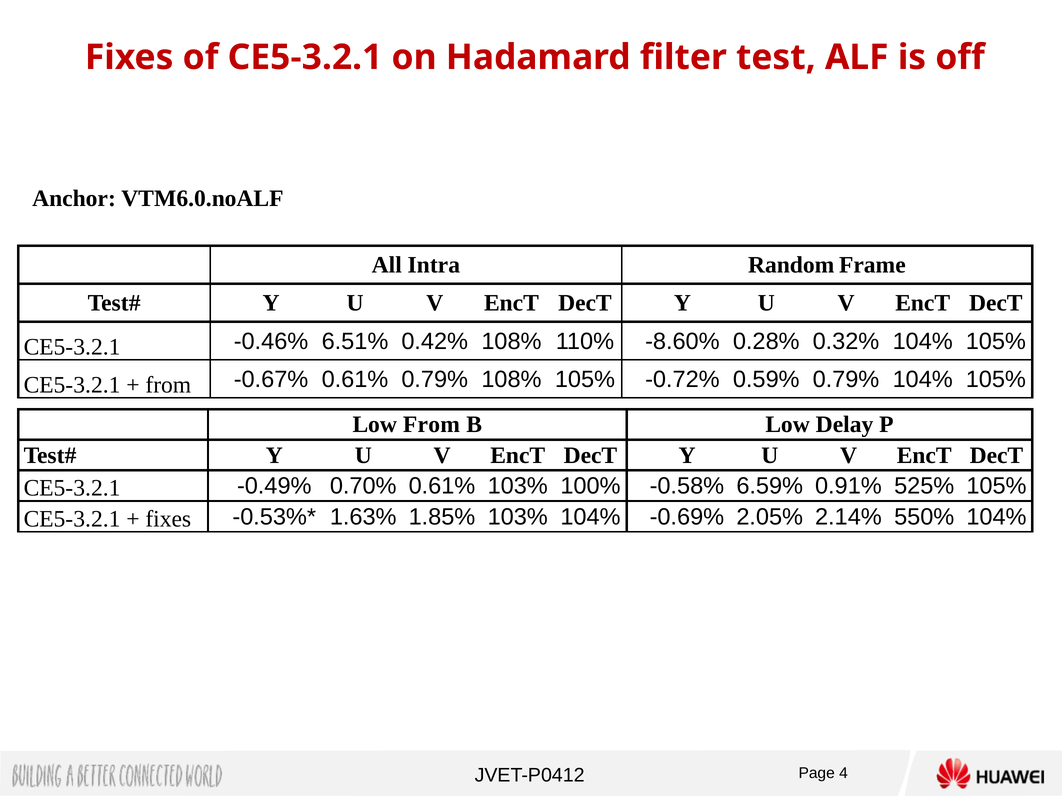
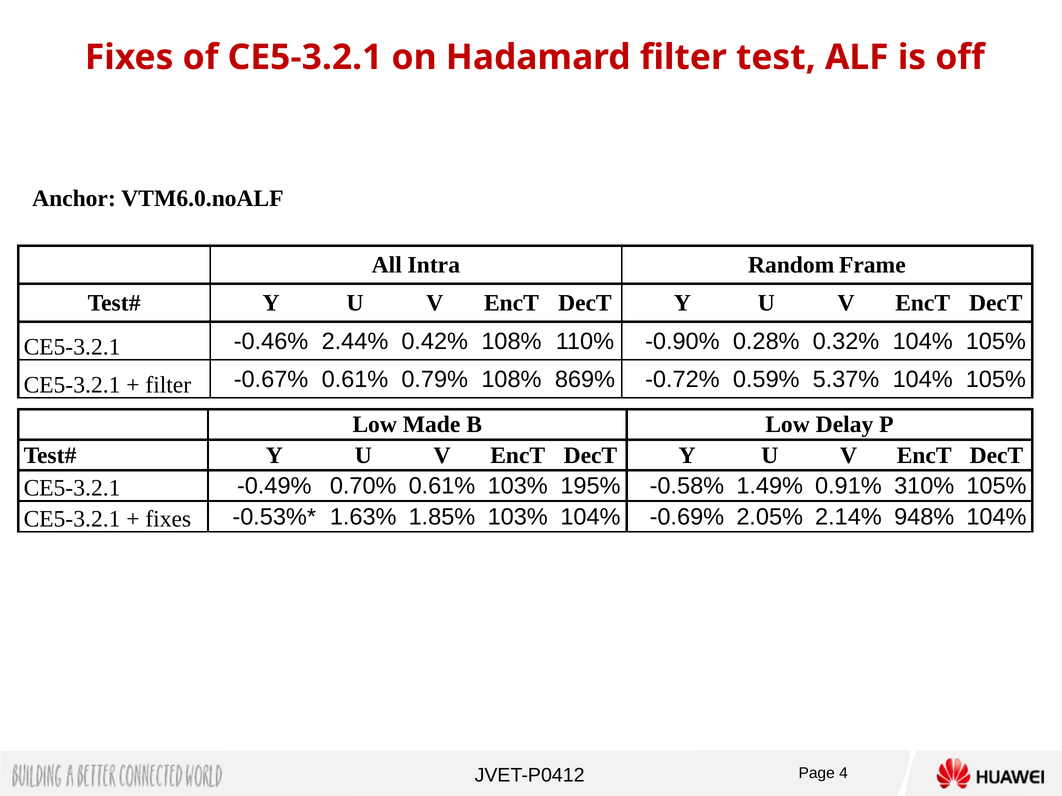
6.51%: 6.51% -> 2.44% (355, 342)
-8.60%: -8.60% -> -0.90% (682, 342)
from: from -> filter (168, 385)
108% 105%: 105% -> 869% (585, 380)
0.59% 0.79%: 0.79% -> 5.37% (846, 380)
Low From: From -> Made (432, 425)
100%: 100% -> 195% (591, 487)
6.59%: 6.59% -> 1.49% (770, 487)
525%: 525% -> 310% (924, 487)
550%: 550% -> 948% (924, 517)
